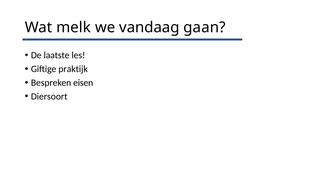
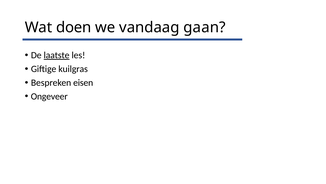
melk: melk -> doen (74, 27)
laatste underline: none -> present (57, 55)
praktijk: praktijk -> kuilgras (73, 69)
Diersoort: Diersoort -> Ongeveer (49, 96)
